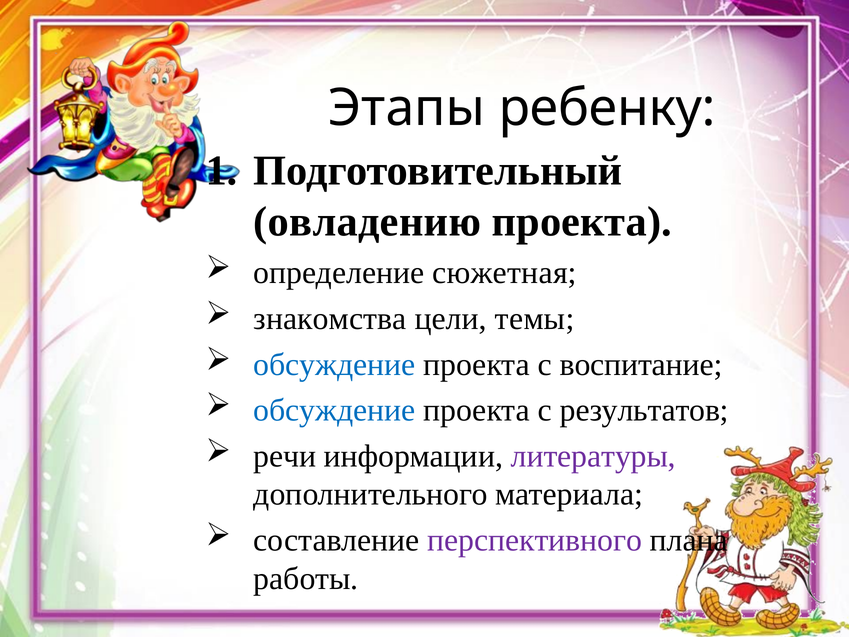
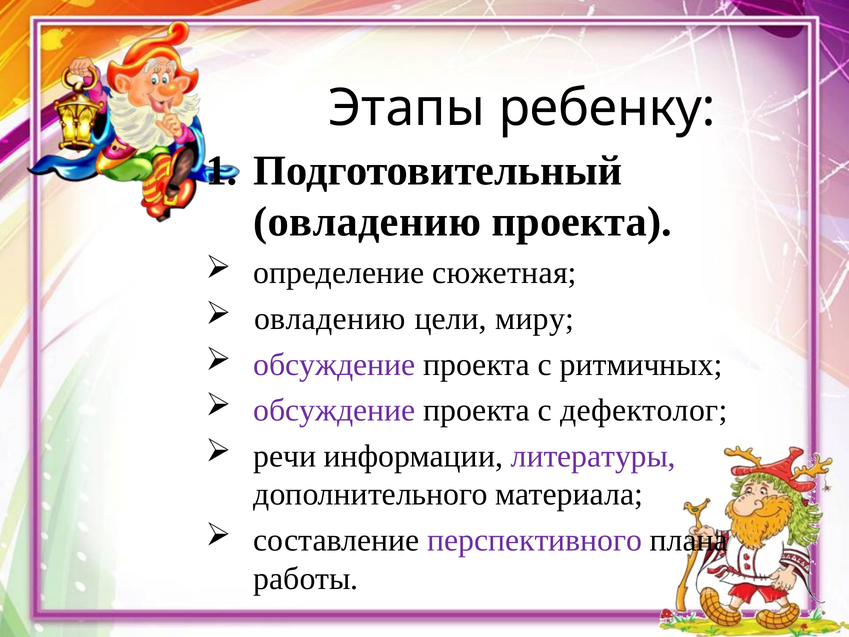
знакомства: знакомства -> овладению (330, 319)
темы: темы -> миру (535, 319)
обсуждение colour: blue -> purple (334, 364)
воспитание: воспитание -> ритмичных (641, 364)
обсуждение colour: blue -> purple (334, 410)
результатов: результатов -> дефектолог (644, 410)
